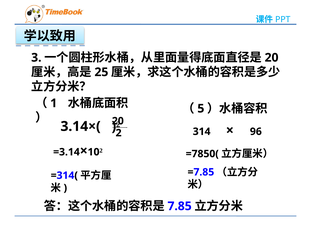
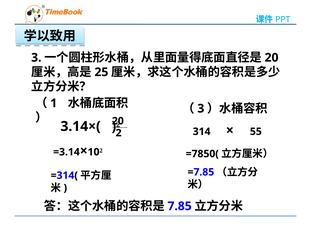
5: 5 -> 3 (201, 109)
96: 96 -> 55 (256, 132)
